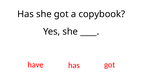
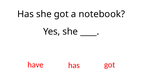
copybook: copybook -> notebook (102, 14)
